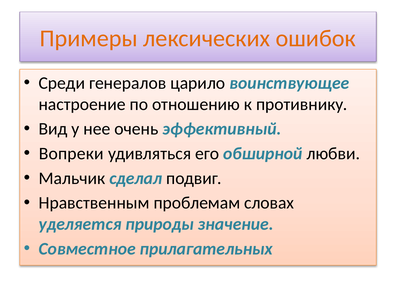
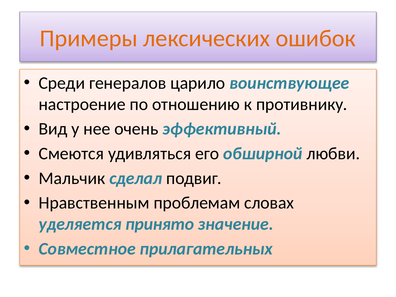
Вопреки: Вопреки -> Смеются (71, 154)
природы: природы -> принято (160, 224)
